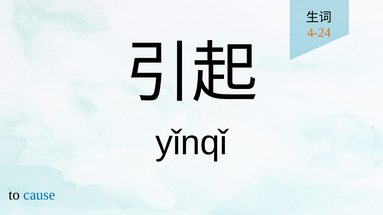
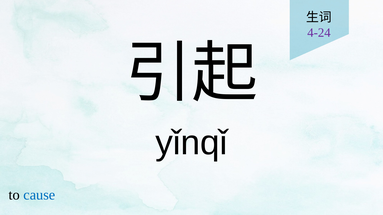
4-24 colour: orange -> purple (319, 33)
